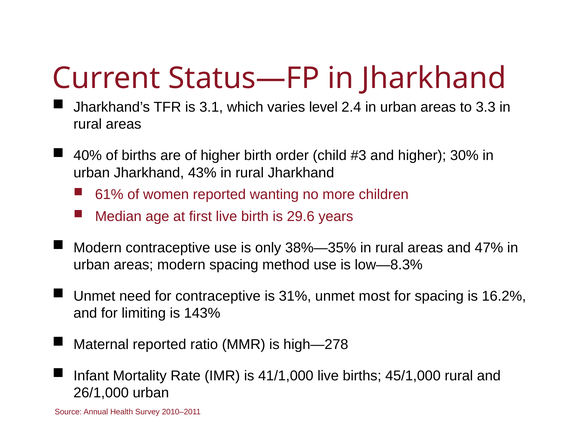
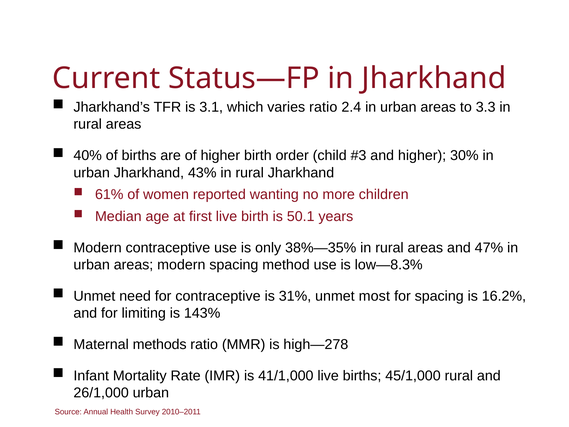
varies level: level -> ratio (323, 107)
29.6: 29.6 -> 50.1 (301, 216)
Maternal reported: reported -> methods (160, 344)
